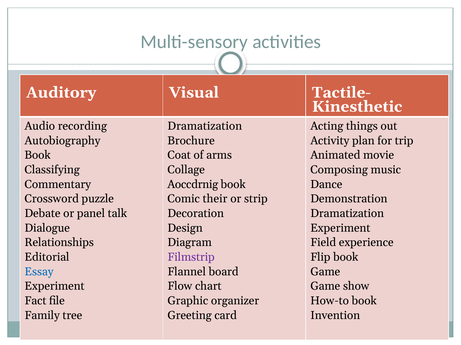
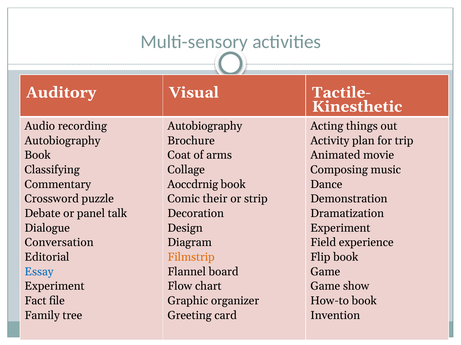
Dramatization: Dramatization -> Autobiography (205, 126)
Relationships: Relationships -> Conversation (59, 243)
Filmstrip colour: purple -> orange (191, 258)
